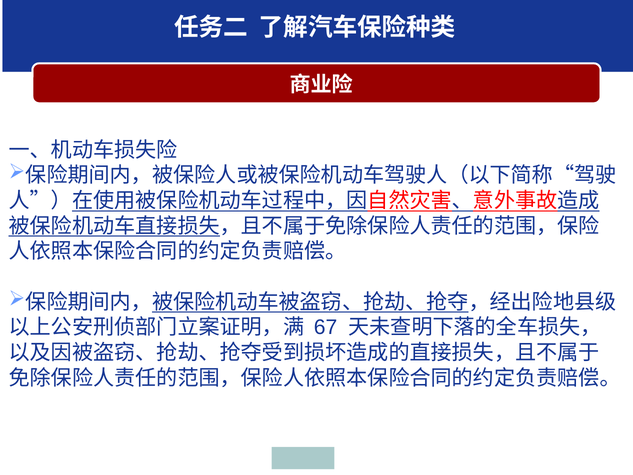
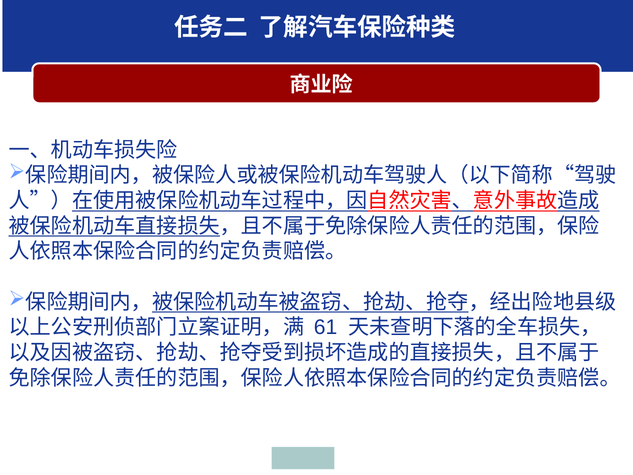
67: 67 -> 61 (326, 327)
